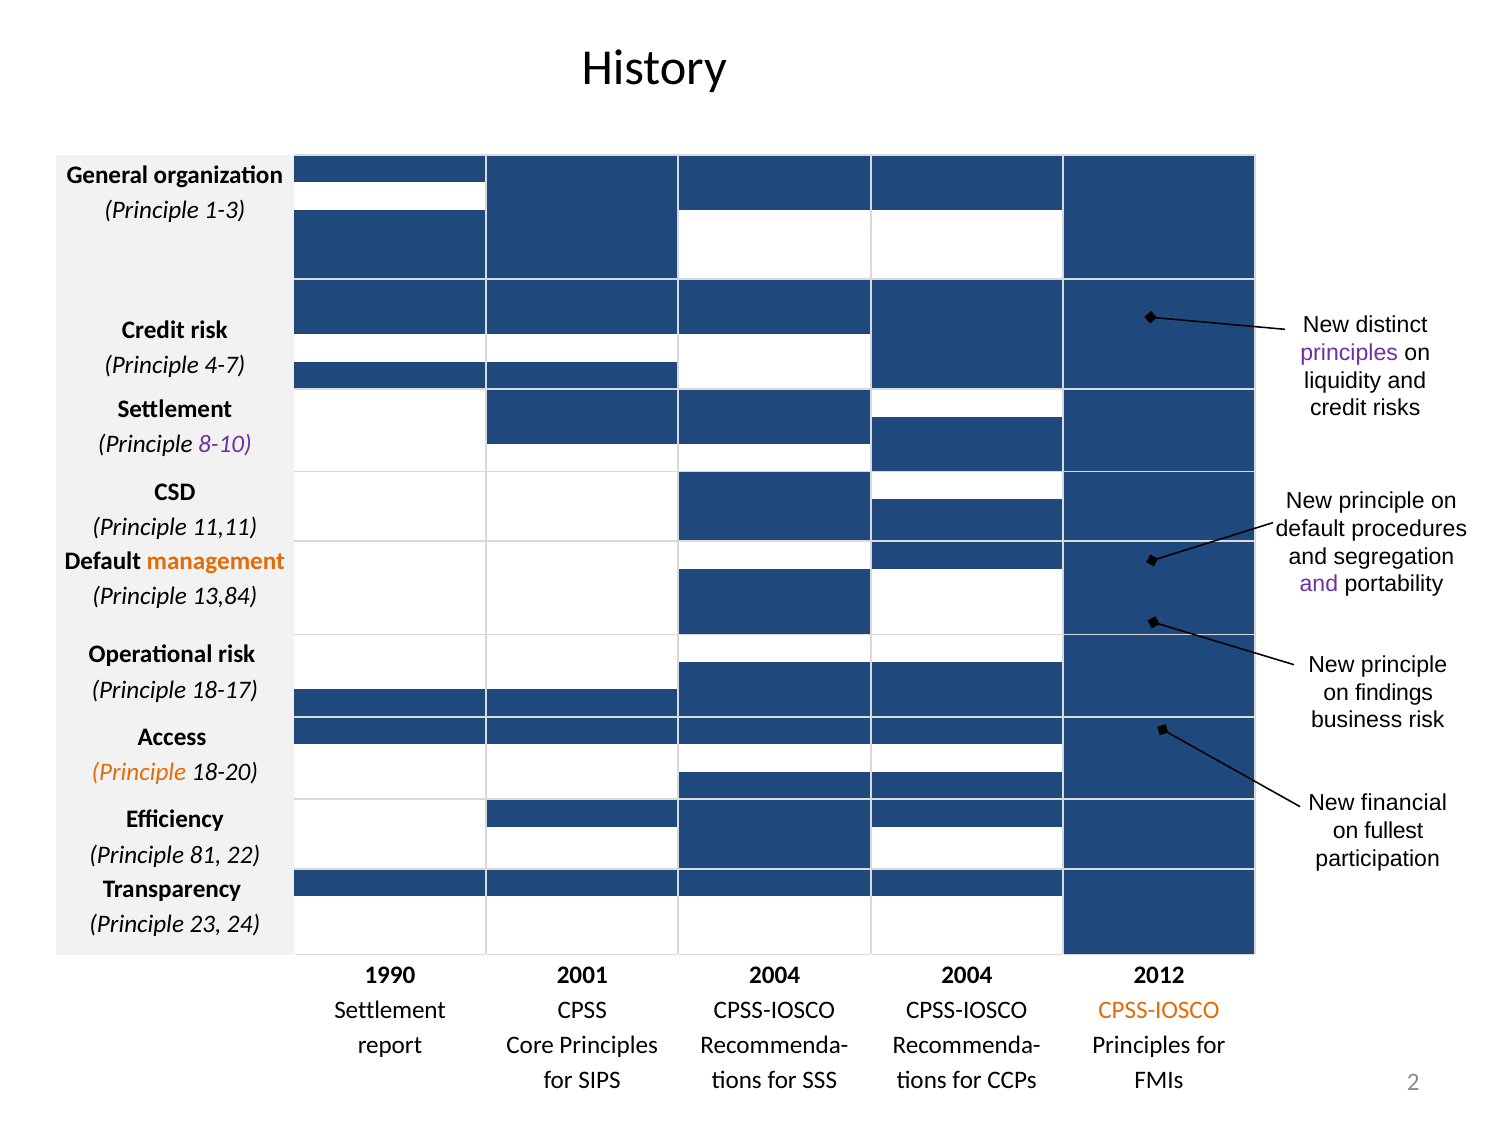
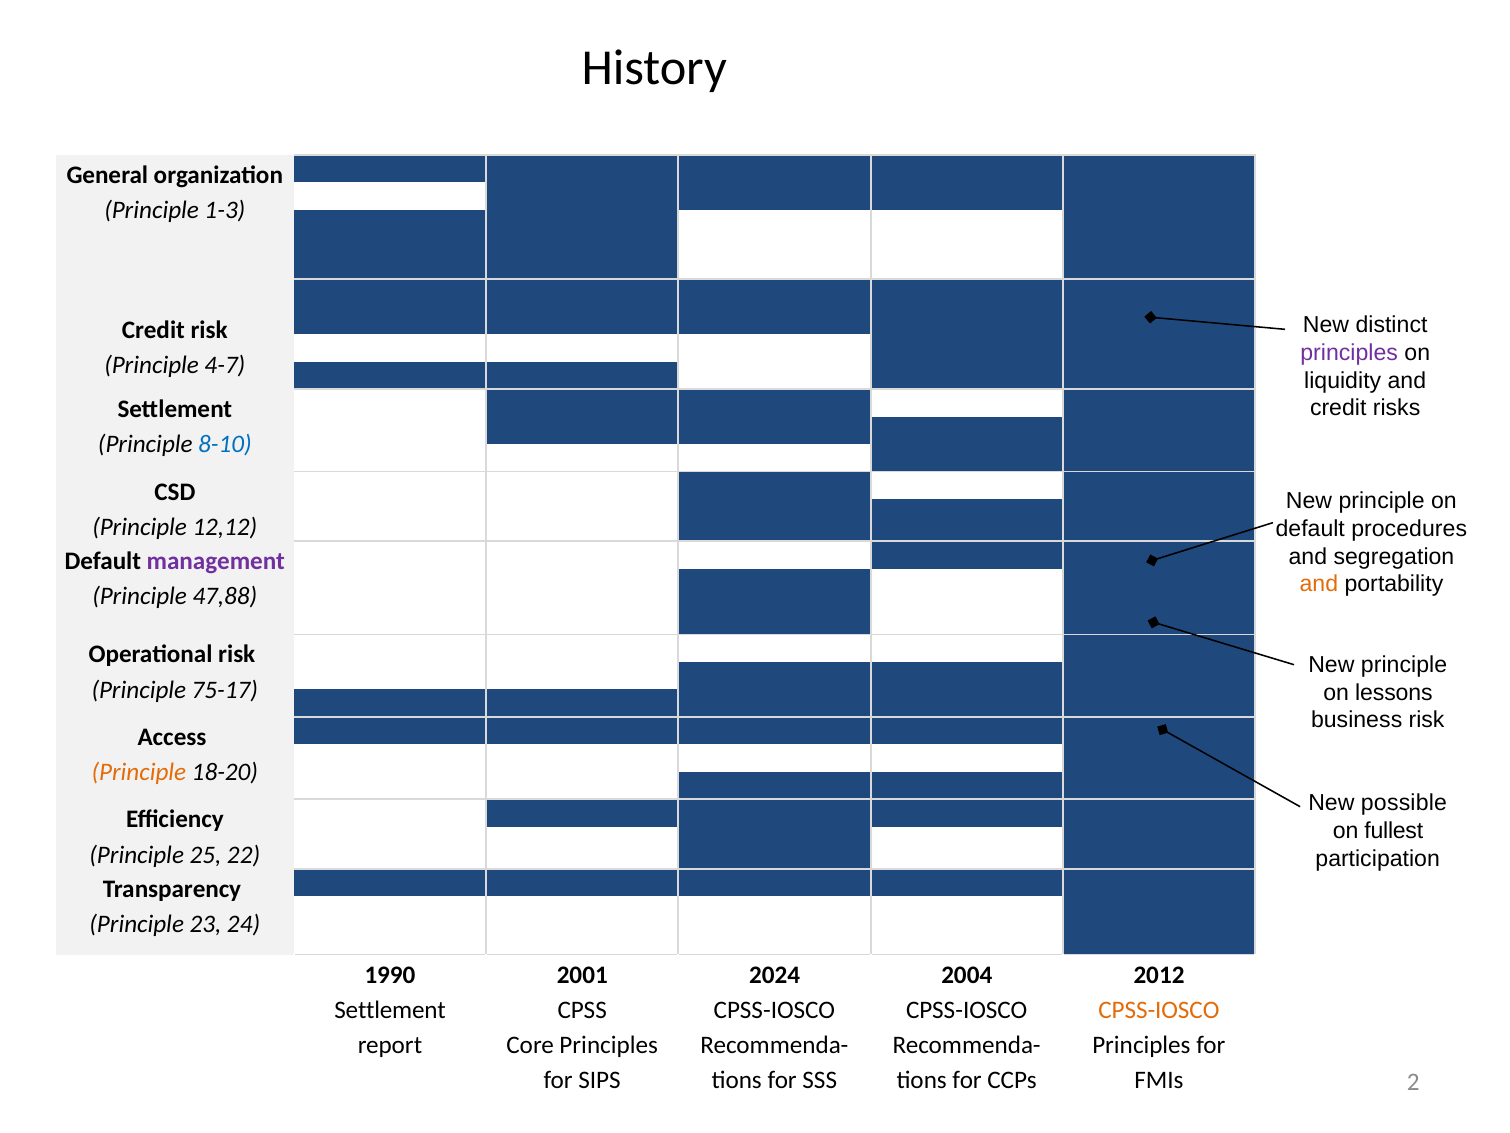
8-10 colour: purple -> blue (225, 444)
11,11: 11,11 -> 12,12 (225, 527)
management colour: orange -> purple (216, 561)
and colour: purple -> orange (1319, 584)
13,84: 13,84 -> 47,88 (225, 596)
18-17: 18-17 -> 75-17 (225, 690)
findings: findings -> lessons (1394, 692)
financial: financial -> possible (1404, 803)
81: 81 -> 25 (206, 854)
2004: 2004 -> 2024 (775, 974)
